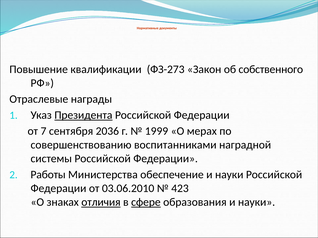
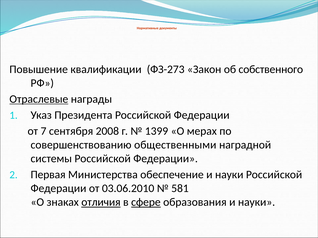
Отраслевые underline: none -> present (39, 99)
Президента underline: present -> none (83, 115)
2036: 2036 -> 2008 (107, 131)
1999: 1999 -> 1399 (157, 131)
воспитанниками: воспитанниками -> общественными (175, 145)
Работы: Работы -> Первая (48, 175)
423: 423 -> 581 (180, 189)
